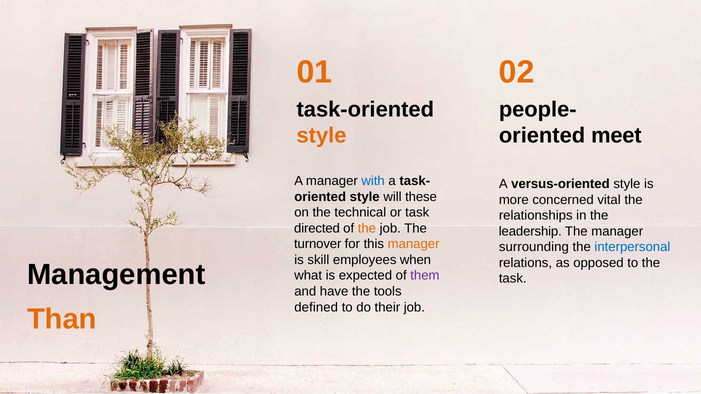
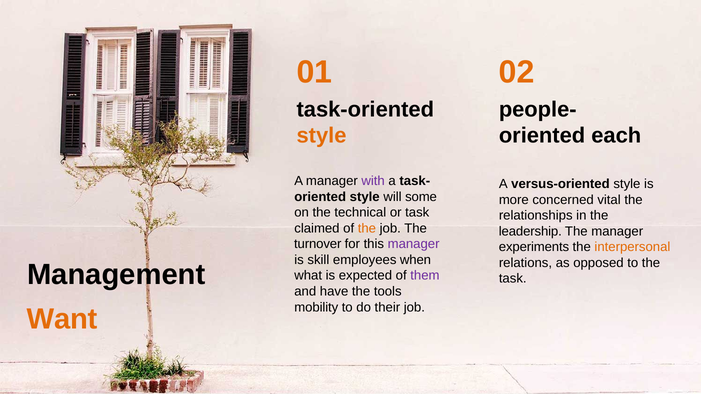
meet: meet -> each (616, 136)
with colour: blue -> purple (373, 181)
these: these -> some (421, 197)
directed: directed -> claimed (317, 229)
manager colour: orange -> purple (414, 244)
surrounding: surrounding -> experiments (534, 247)
interpersonal colour: blue -> orange (632, 247)
defined: defined -> mobility (316, 307)
Than: Than -> Want (62, 319)
